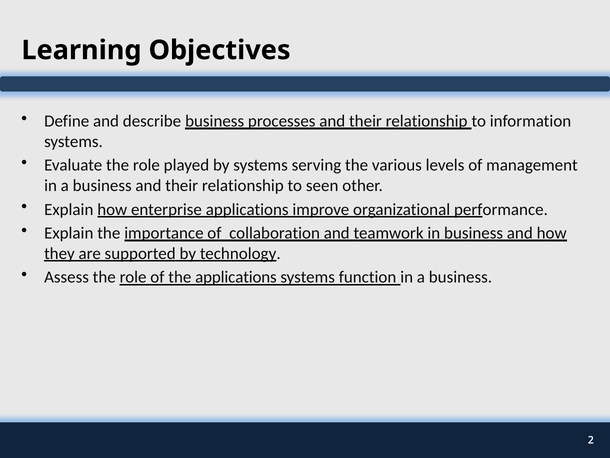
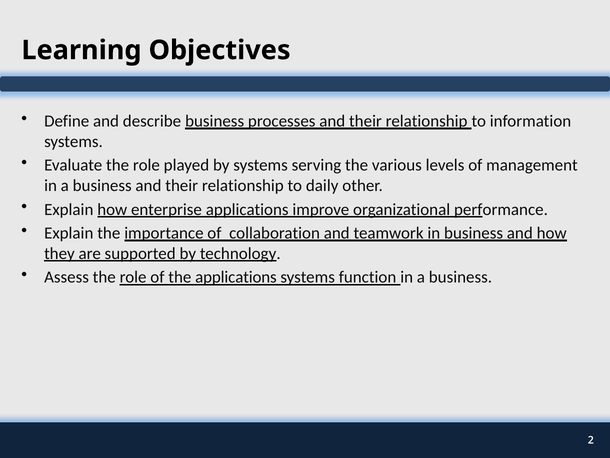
seen: seen -> daily (322, 186)
